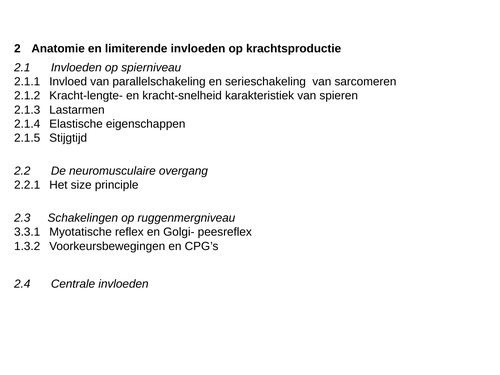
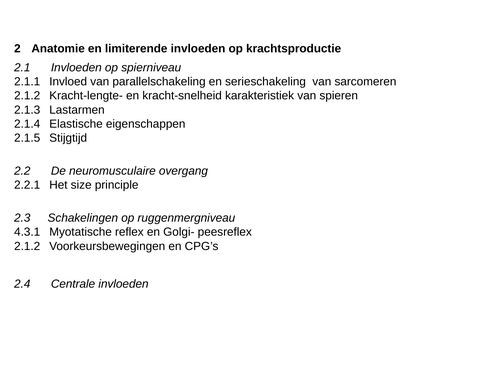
3.3.1: 3.3.1 -> 4.3.1 (27, 232)
1.3.2: 1.3.2 -> 2.1.2 (27, 246)
